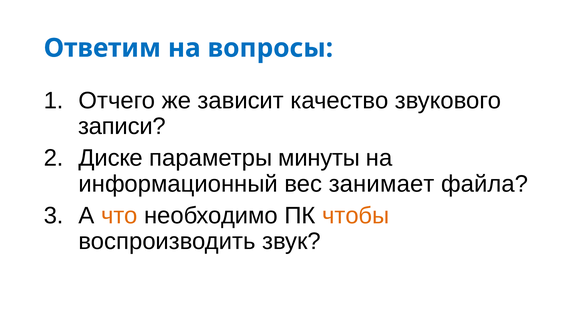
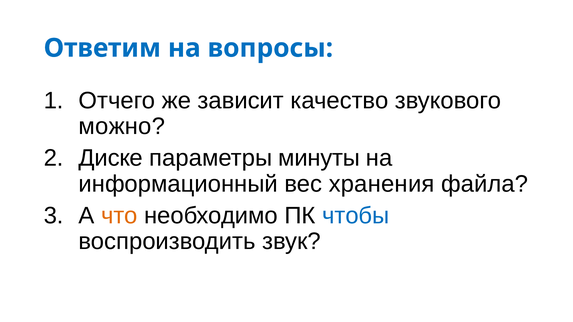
записи: записи -> можно (122, 126)
занимает: занимает -> хранения (382, 184)
чтобы colour: orange -> blue (356, 216)
